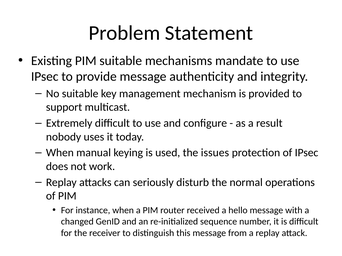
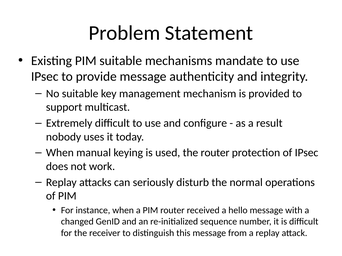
the issues: issues -> router (215, 153)
